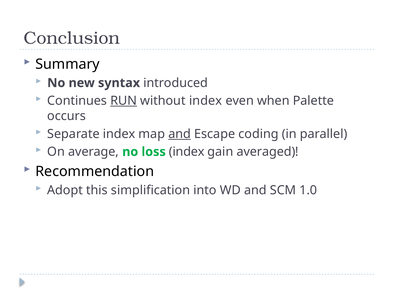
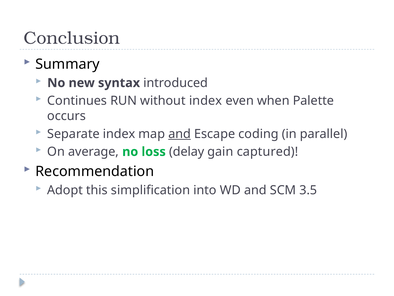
RUN underline: present -> none (124, 101)
loss index: index -> delay (187, 152)
averaged: averaged -> captured (267, 152)
1.0: 1.0 -> 3.5 (308, 190)
